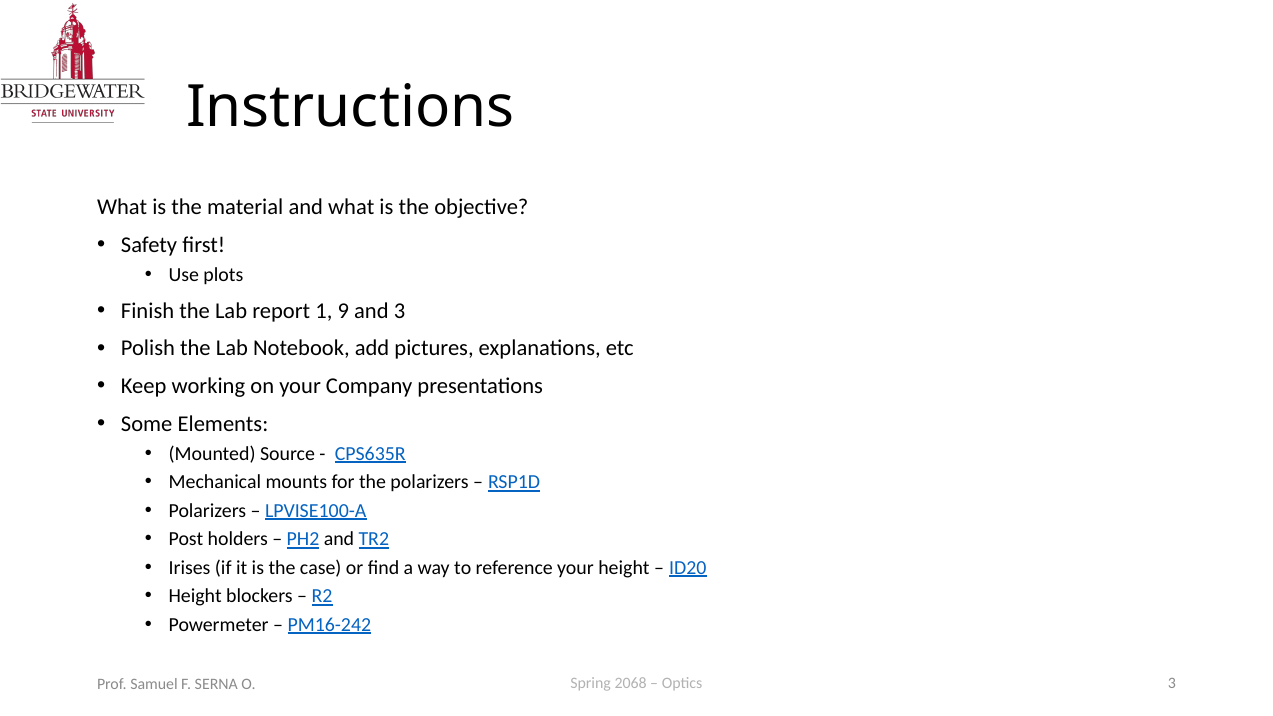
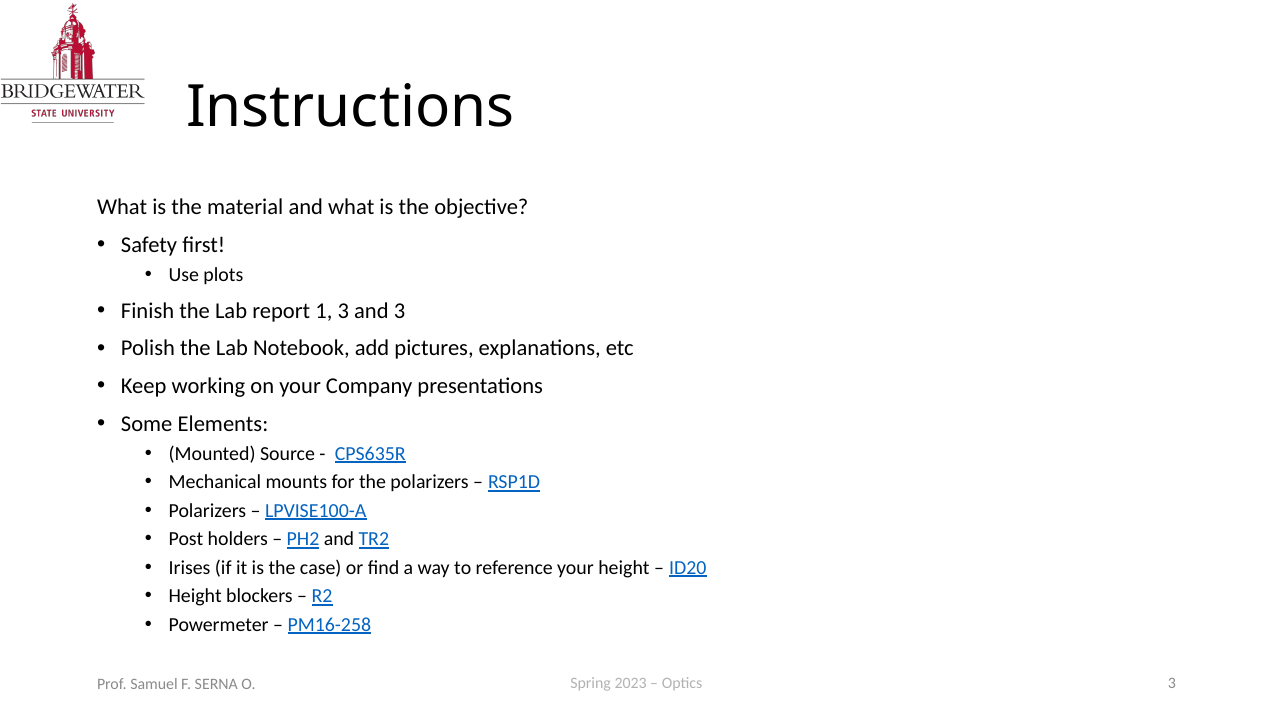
1 9: 9 -> 3 (343, 311)
PM16-242: PM16-242 -> PM16-258 (329, 625)
2068: 2068 -> 2023 (631, 684)
